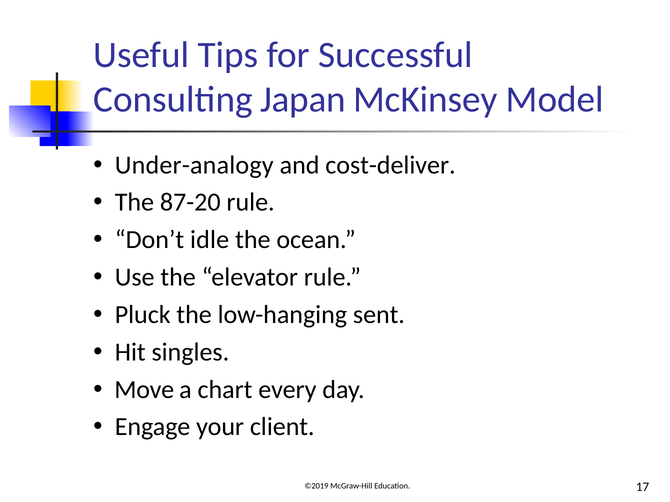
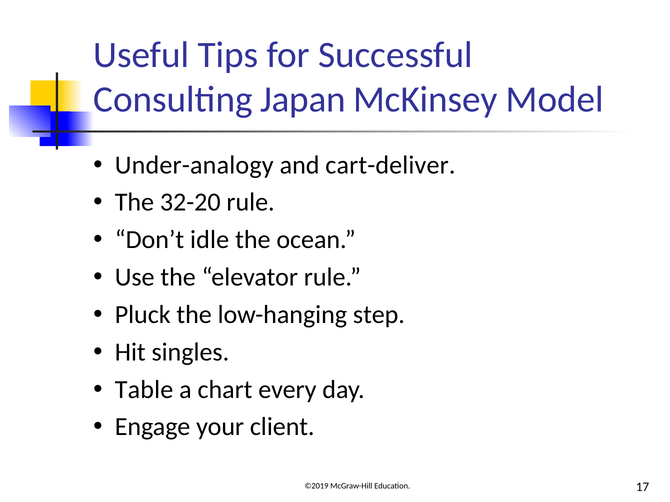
cost-deliver: cost-deliver -> cart-deliver (390, 165)
87-20: 87-20 -> 32-20 (190, 203)
sent: sent -> step (379, 315)
Move: Move -> Table (144, 390)
